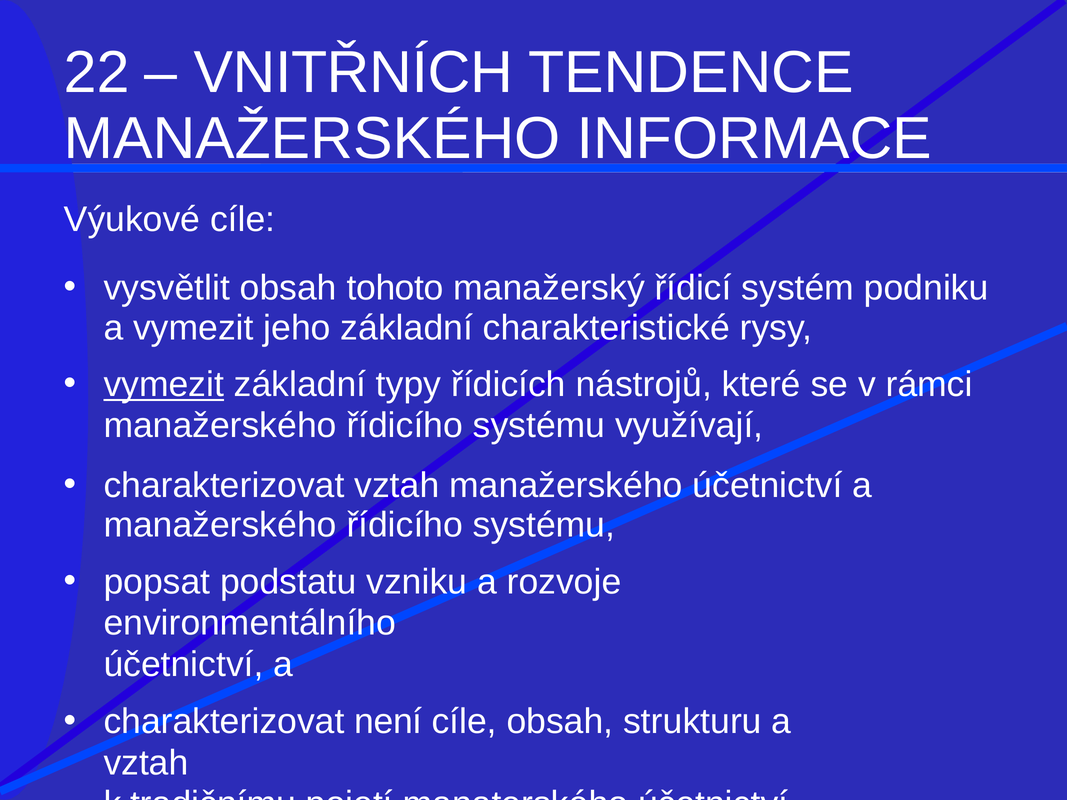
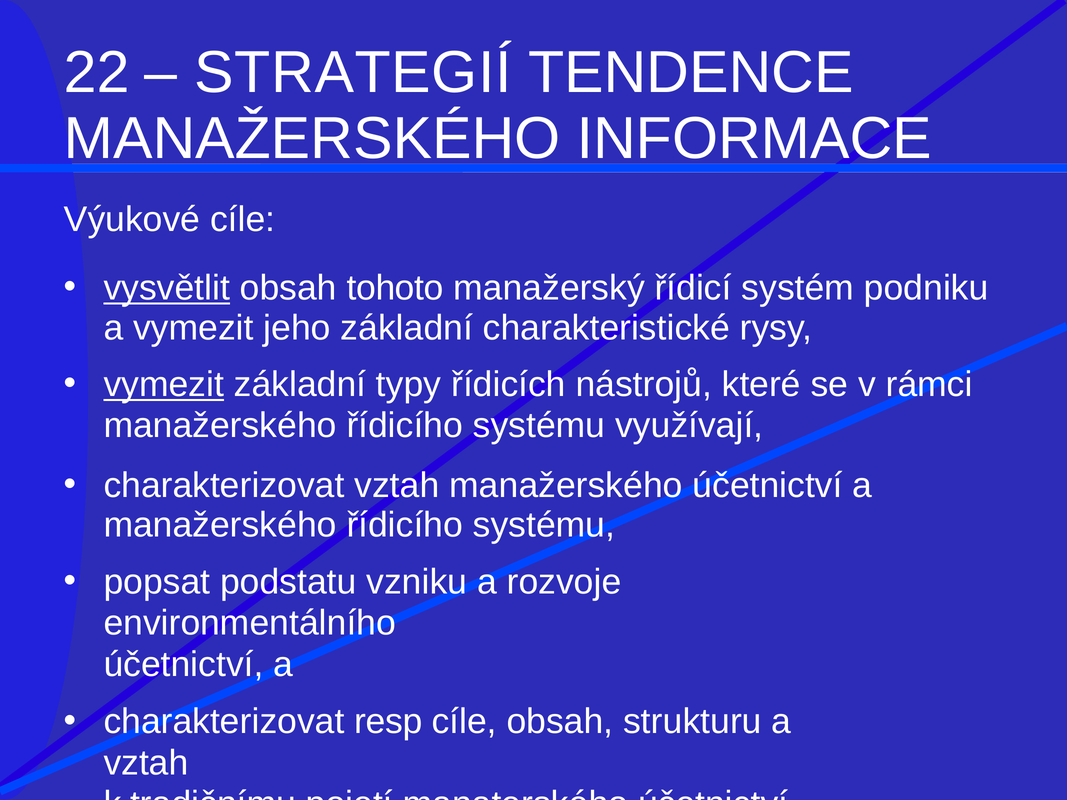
VNITŘNÍCH: VNITŘNÍCH -> STRATEGIÍ (353, 73)
vysvětlit underline: none -> present (167, 288)
není: není -> resp (388, 722)
